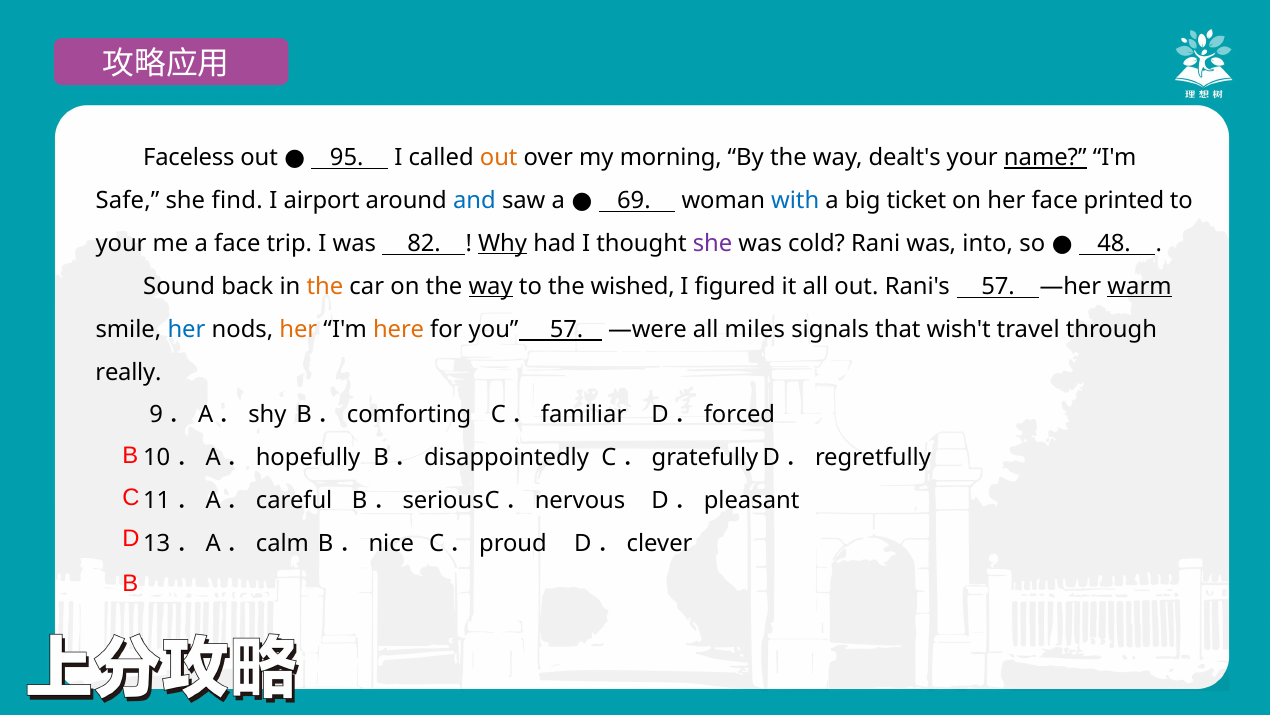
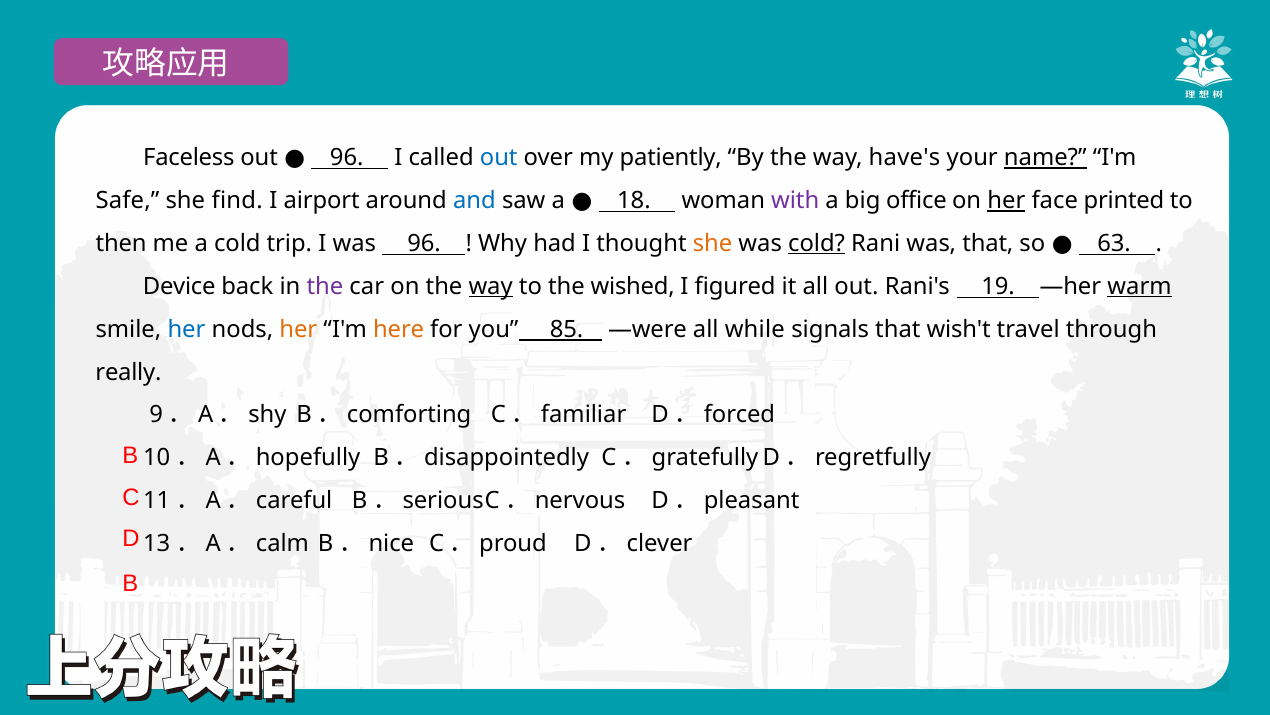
95: 95 -> 96 (347, 158)
out colour: orange -> blue (499, 158)
morning: morning -> patiently (671, 158)
dealt's: dealt's -> have's (904, 158)
69: 69 -> 18 (634, 200)
with colour: blue -> purple (795, 200)
ticket: ticket -> office (916, 200)
her underline: none -> present (1006, 200)
your: your -> then (121, 243)
a face: face -> cold (237, 243)
was 82: 82 -> 96 (424, 243)
Why underline: present -> none (503, 243)
she colour: purple -> orange (713, 243)
cold underline: none -> present (817, 243)
was into: into -> that (988, 243)
48: 48 -> 63 (1114, 243)
Sound: Sound -> Device (179, 286)
the colour: orange -> purple (325, 286)
Rani's 57: 57 -> 19 (998, 286)
you 57: 57 -> 85 (567, 329)
miles: miles -> while (755, 329)
